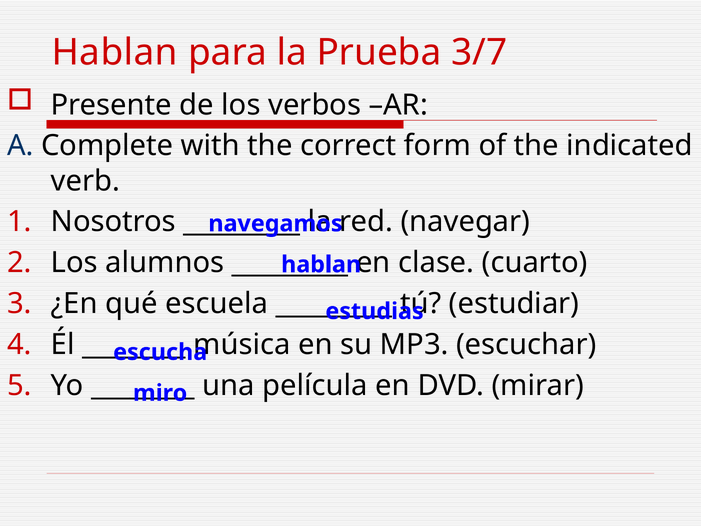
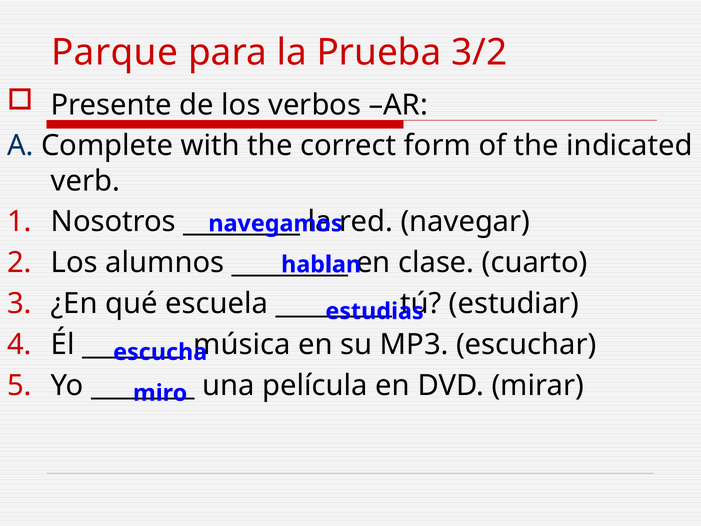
Hablan: Hablan -> Parque (115, 53)
3/7: 3/7 -> 3/2 (479, 53)
